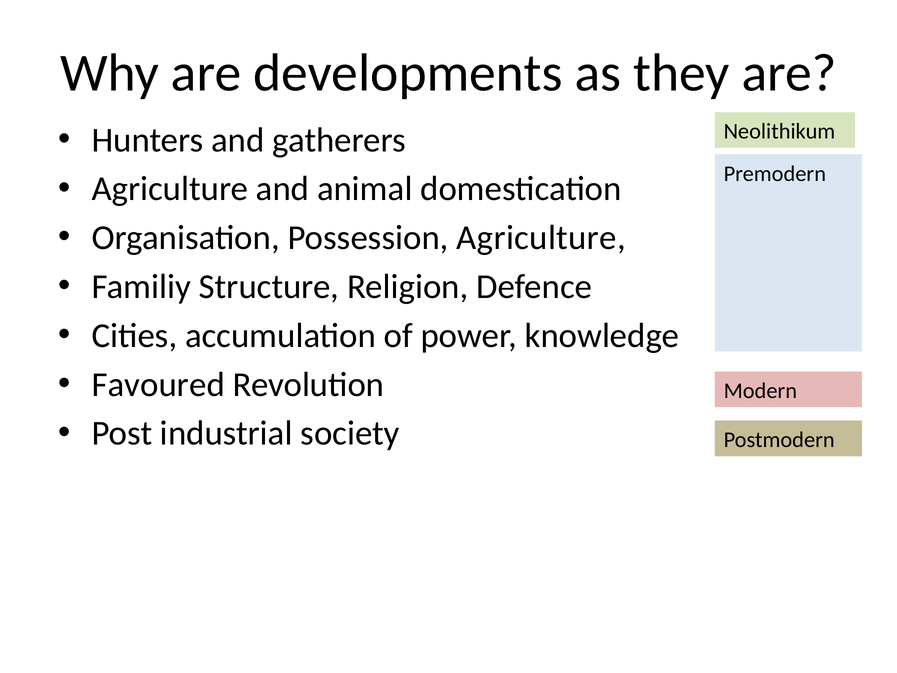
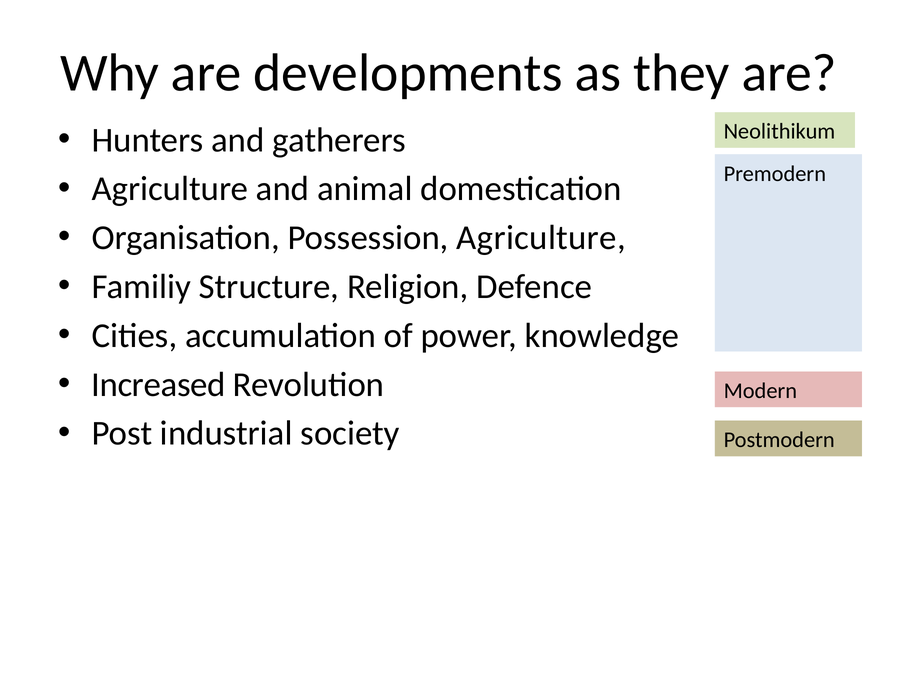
Favoured: Favoured -> Increased (158, 384)
